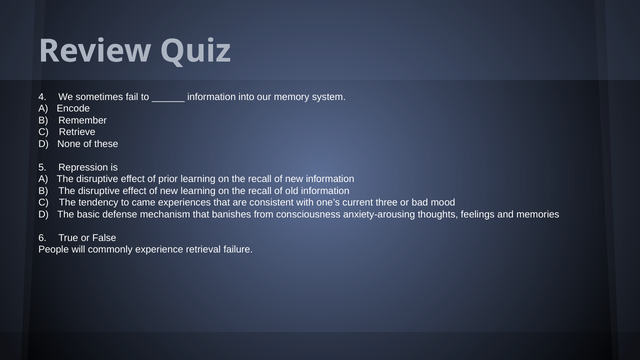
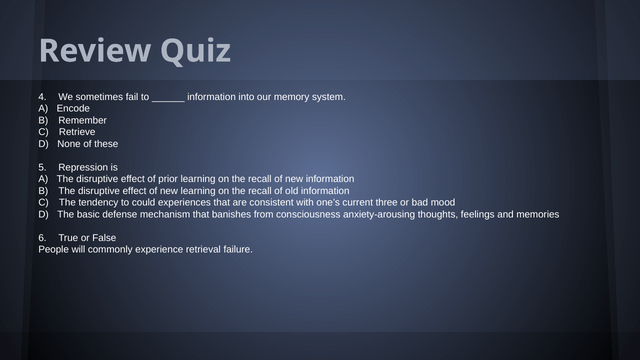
came: came -> could (144, 203)
